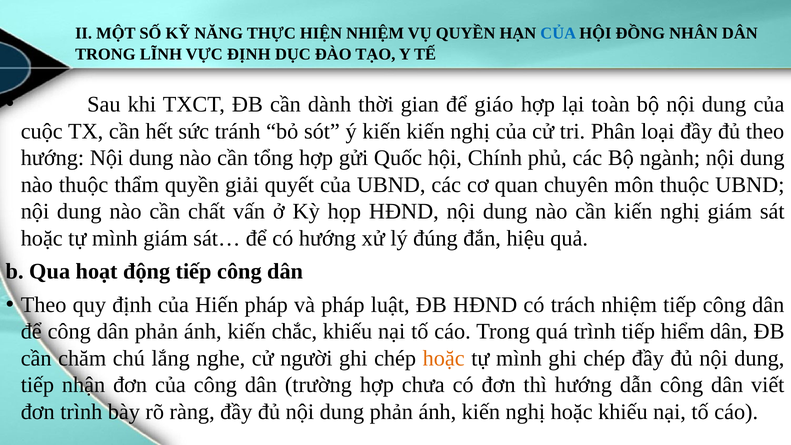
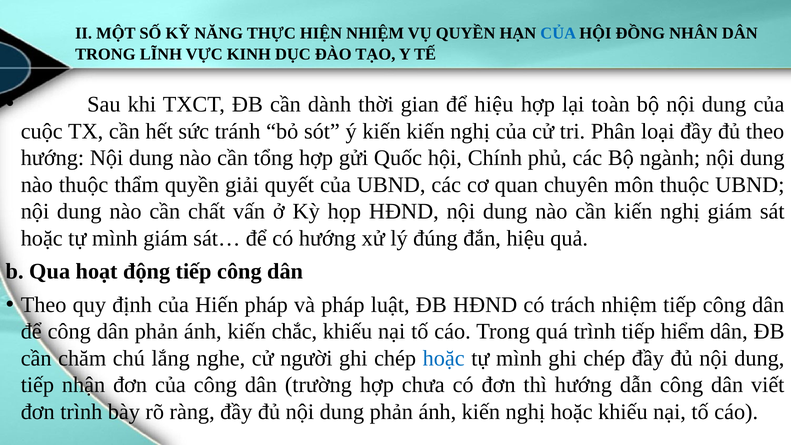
VỰC ĐỊNH: ĐỊNH -> KINH (249, 55)
để giáo: giáo -> hiệu (494, 104)
hoặc colour: orange -> blue (444, 358)
